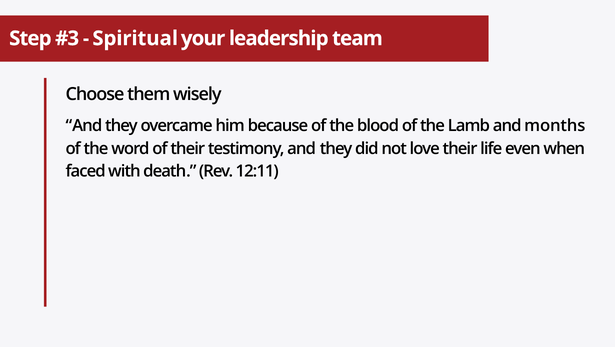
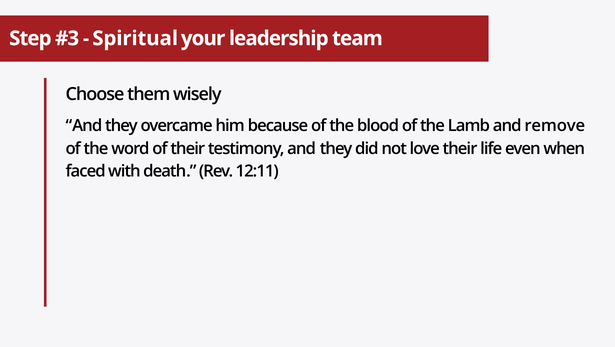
months: months -> remove (555, 126)
